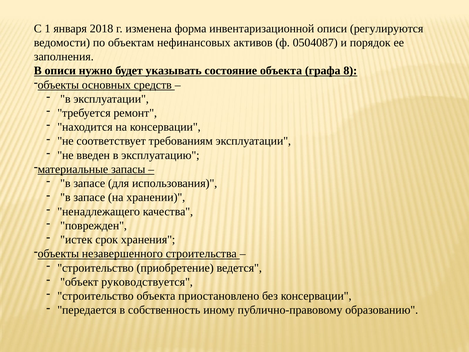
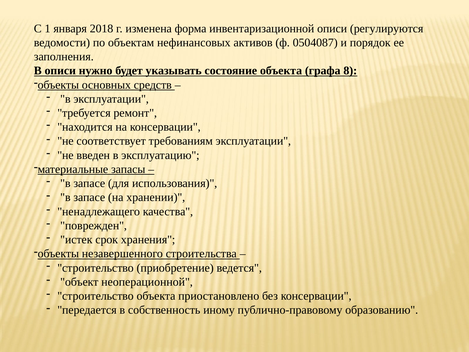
руководствуется: руководствуется -> неоперационной (147, 282)
